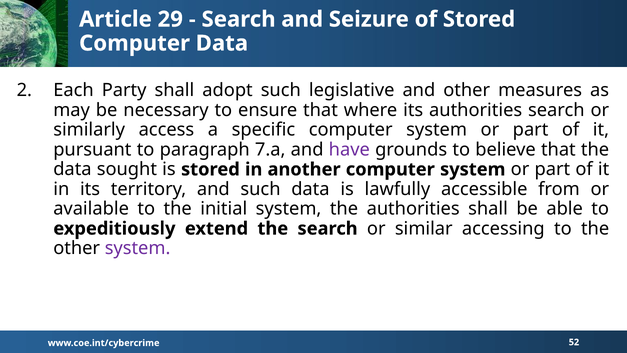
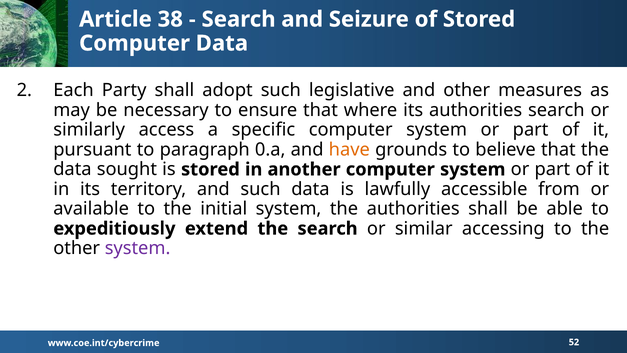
29: 29 -> 38 (170, 19)
7.a: 7.a -> 0.a (270, 150)
have colour: purple -> orange (349, 150)
